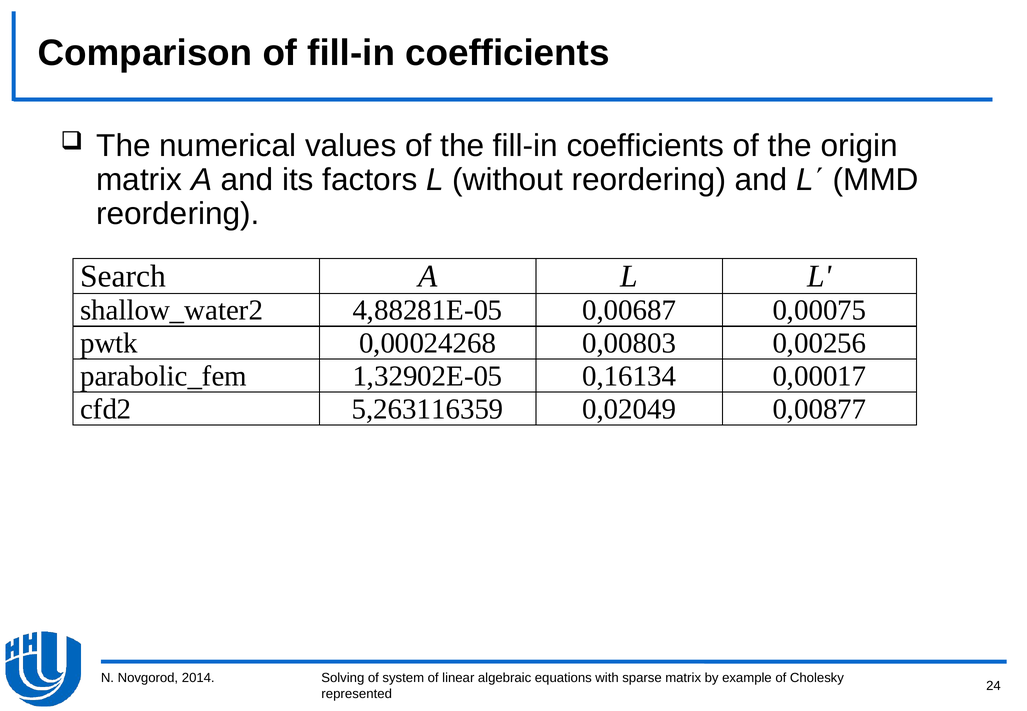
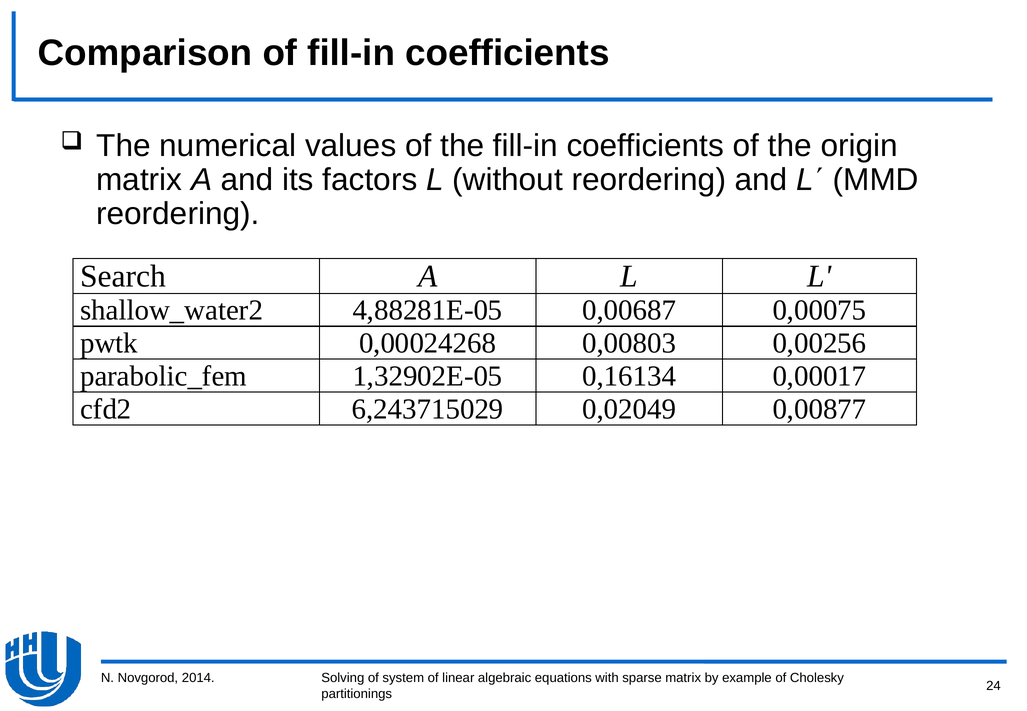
5,263116359: 5,263116359 -> 6,243715029 (428, 409)
represented: represented -> partitionings (357, 694)
